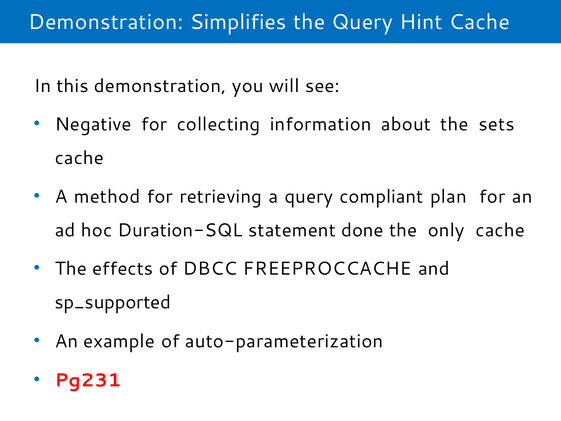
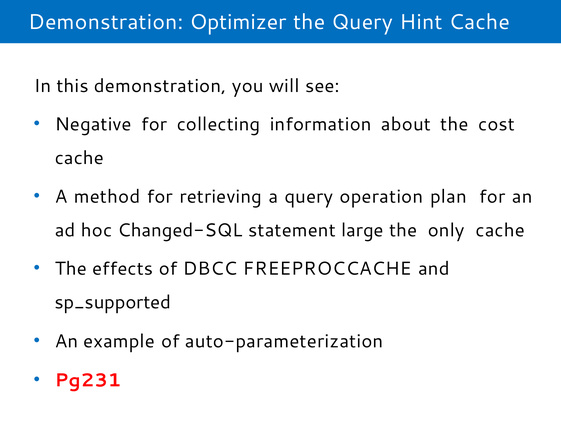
Simplifies: Simplifies -> Optimizer (238, 22)
sets: sets -> cost (497, 124)
compliant: compliant -> operation (381, 196)
Duration-SQL: Duration-SQL -> Changed-SQL (180, 230)
done: done -> large (362, 230)
